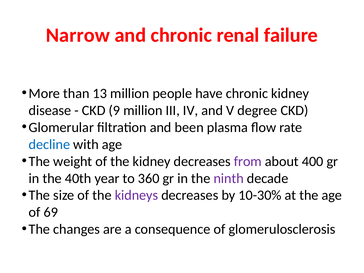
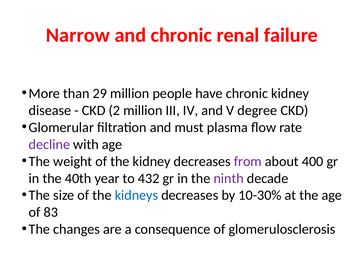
13: 13 -> 29 (100, 93)
9: 9 -> 2 (114, 110)
been: been -> must (189, 127)
decline colour: blue -> purple (49, 144)
360: 360 -> 432 (149, 178)
kidneys colour: purple -> blue (136, 195)
69: 69 -> 83 (51, 212)
